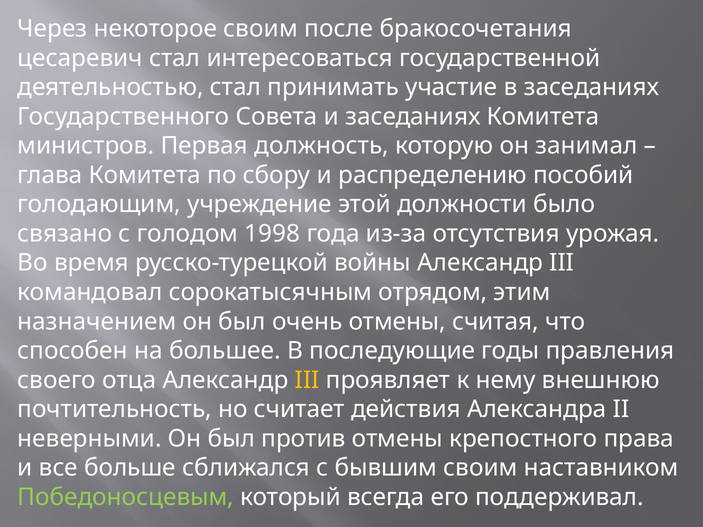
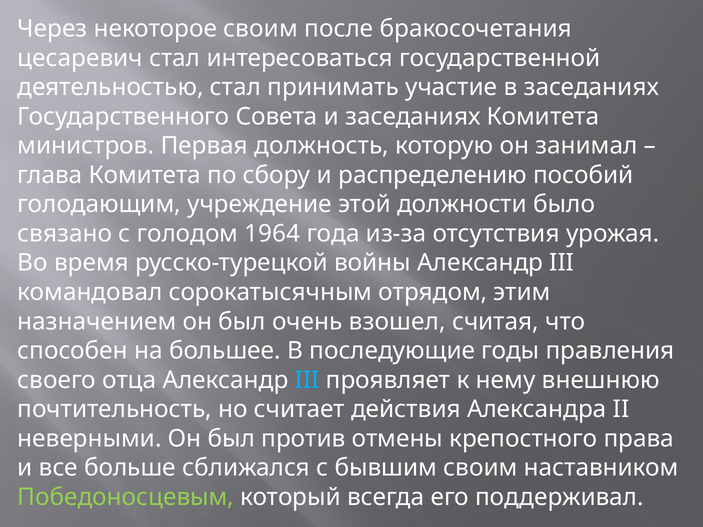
1998: 1998 -> 1964 (272, 234)
очень отмены: отмены -> взошел (397, 322)
III colour: yellow -> light blue (307, 380)
